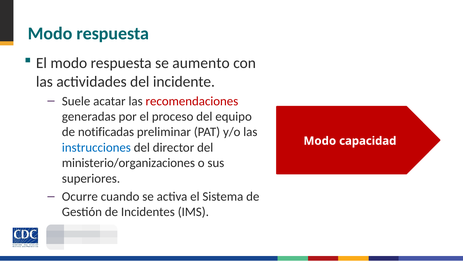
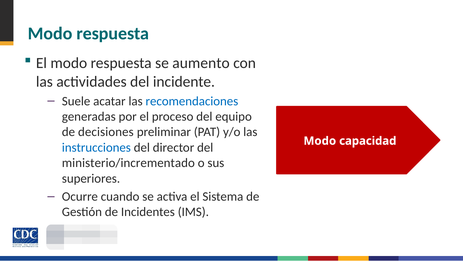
recomendaciones colour: red -> blue (192, 101)
notificadas: notificadas -> decisiones (106, 132)
ministerio/organizaciones: ministerio/organizaciones -> ministerio/incrementado (128, 163)
